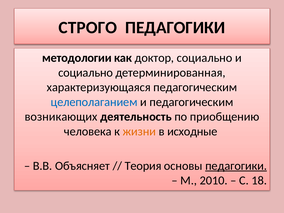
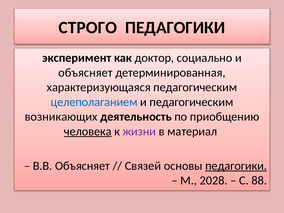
методологии: методологии -> эксперимент (77, 58)
социально: социально -> объясняет (85, 73)
человека underline: none -> present (88, 131)
жизни colour: orange -> purple (139, 131)
исходные: исходные -> материал (192, 131)
Теория: Теория -> Связей (143, 166)
2010: 2010 -> 2028 (214, 180)
18: 18 -> 88 (259, 180)
